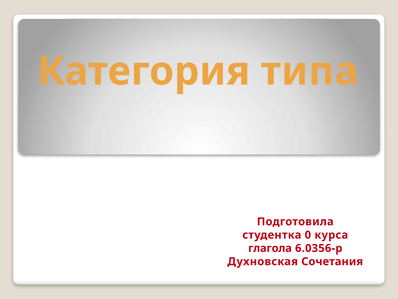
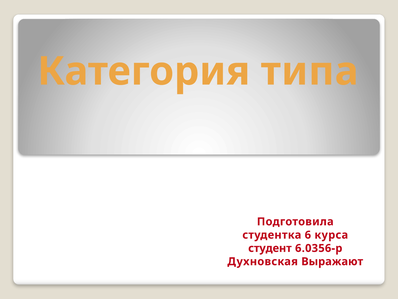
0: 0 -> 6 (308, 235)
глагола: глагола -> студент (270, 248)
Сочетания: Сочетания -> Выражают (332, 261)
